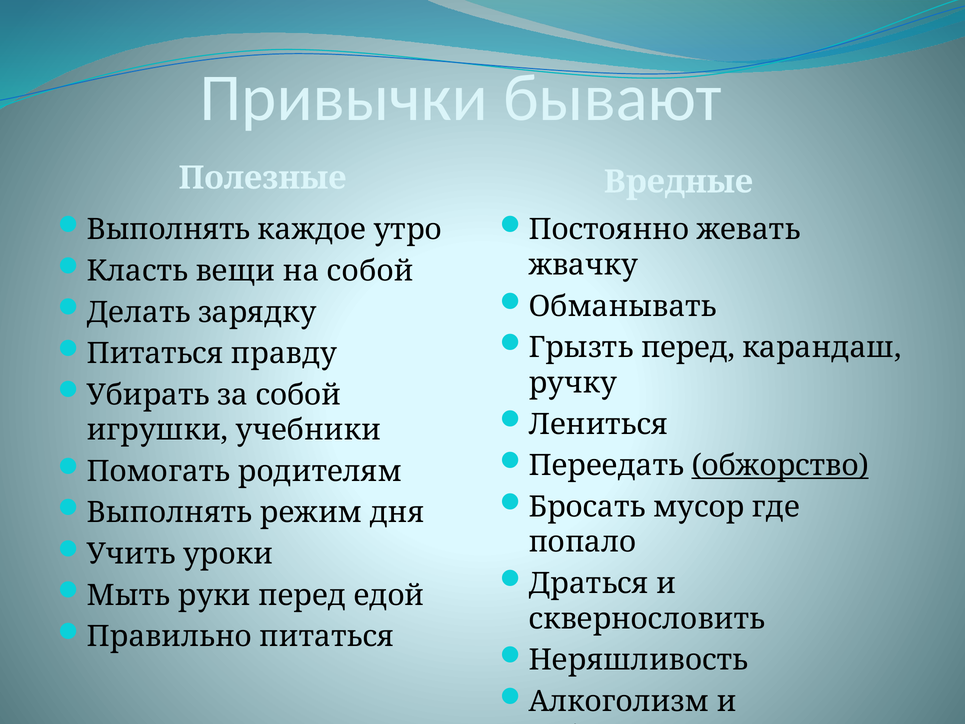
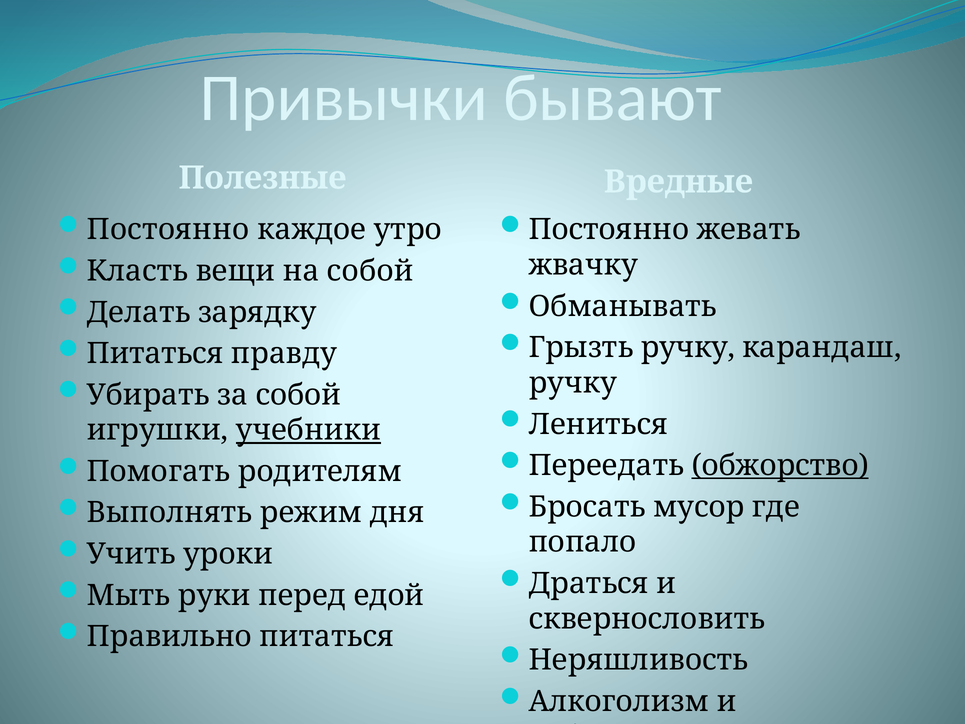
Выполнять: Выполнять -> Постоянно (168, 230)
Грызть перед: перед -> ручку (688, 348)
учебники underline: none -> present (308, 430)
